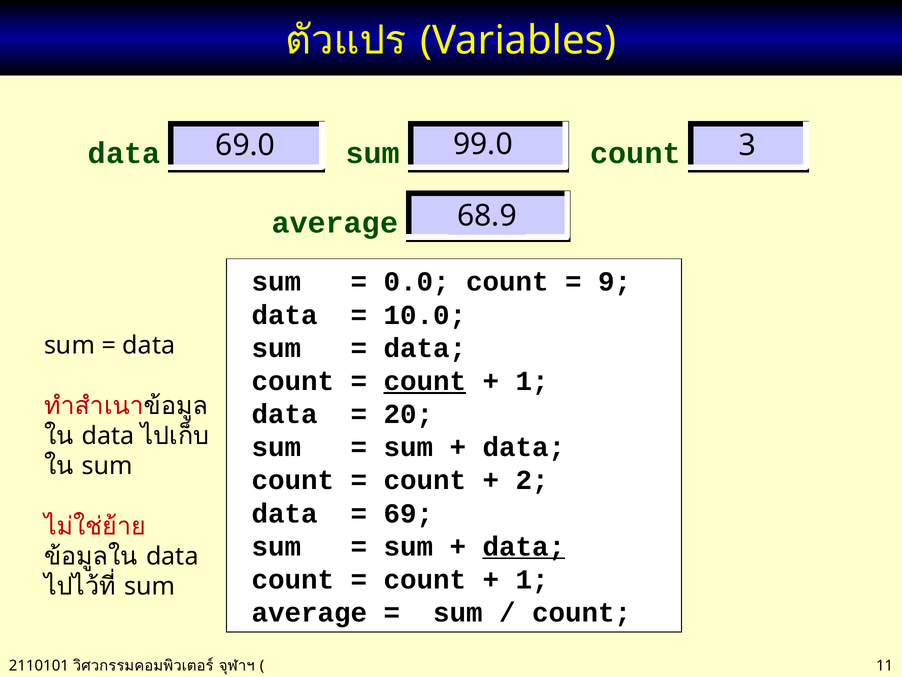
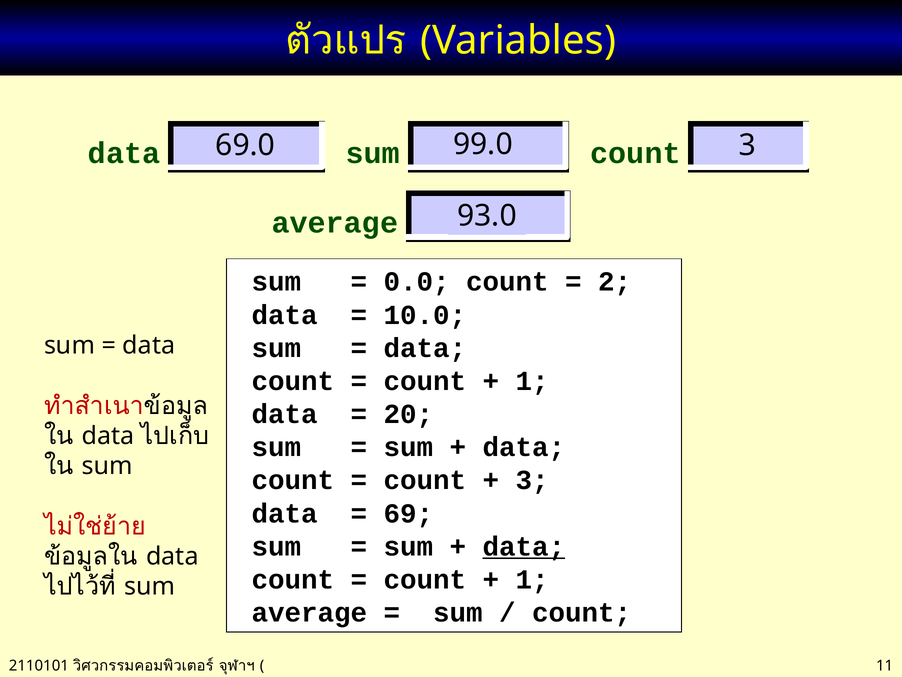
68.9: 68.9 -> 93.0 (487, 216)
9: 9 -> 2 (615, 282)
count underline: present -> none (425, 381)
2: 2 -> 3 (532, 480)
